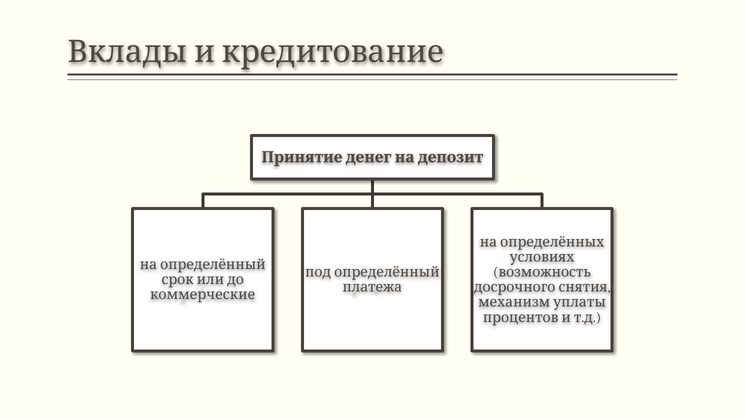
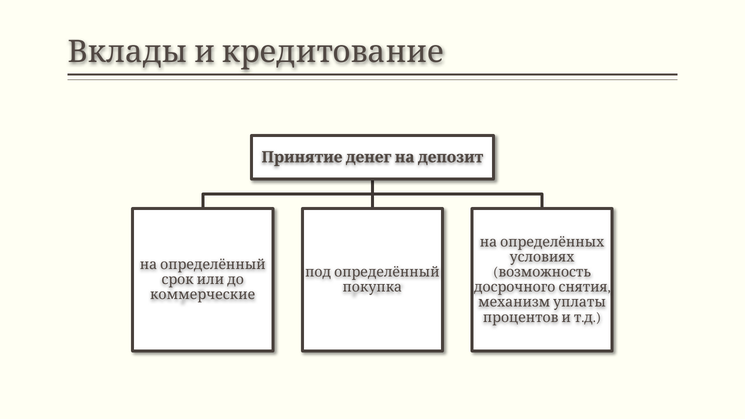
платежа: платежа -> покупка (372, 287)
